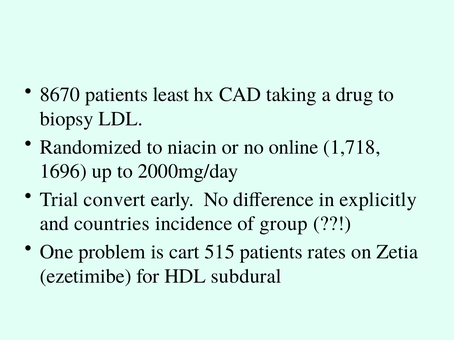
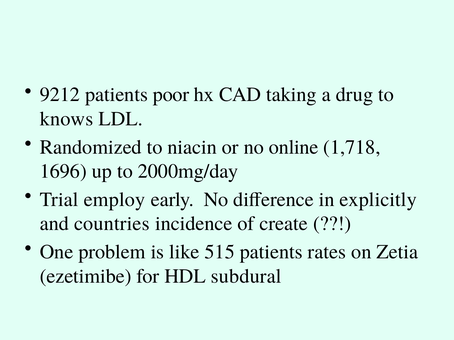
8670: 8670 -> 9212 (60, 95)
least: least -> poor (171, 95)
biopsy: biopsy -> knows (67, 119)
convert: convert -> employ (114, 200)
group: group -> create (284, 224)
cart: cart -> like (184, 252)
